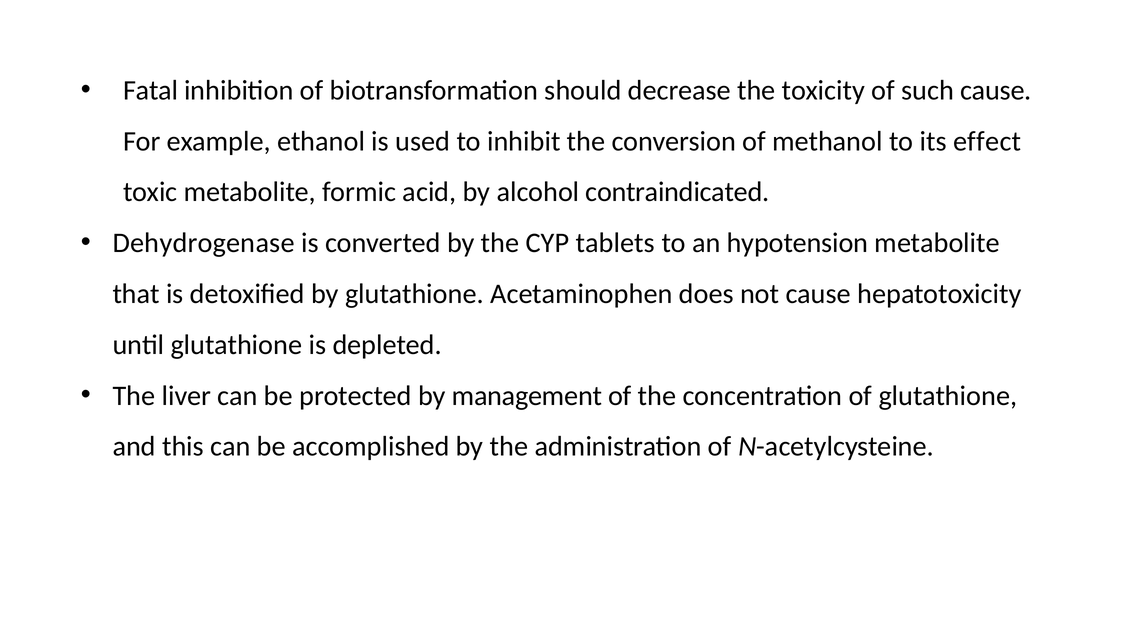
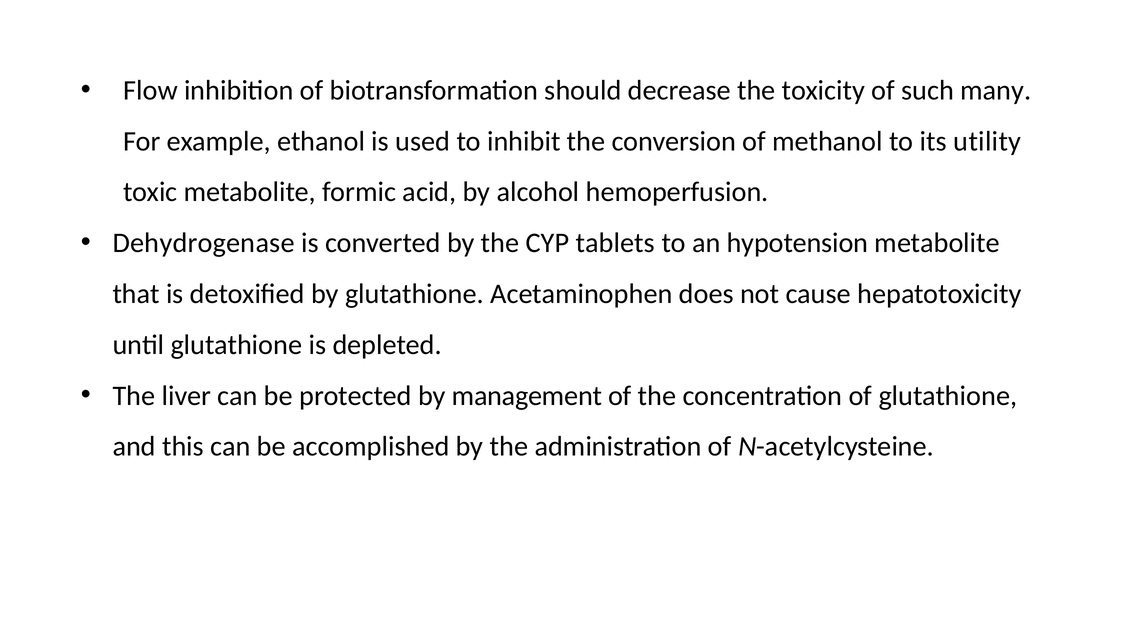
Fatal: Fatal -> Flow (150, 90)
such cause: cause -> many (996, 90)
effect: effect -> utility (987, 141)
contraindicated: contraindicated -> hemoperfusion (677, 192)
